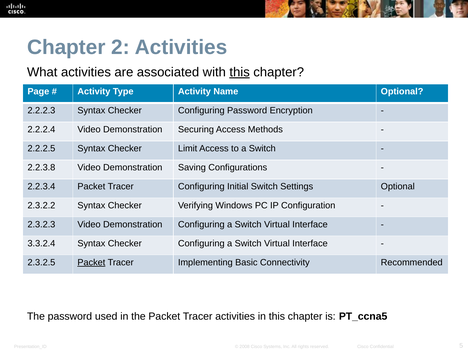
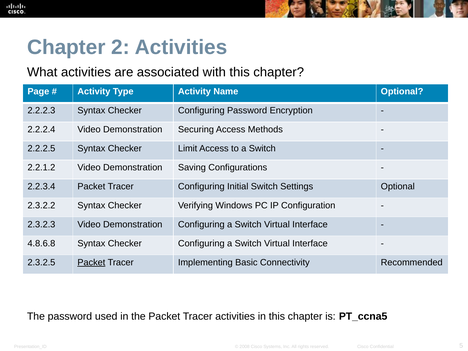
this underline: present -> none (240, 72)
2.2.3.8: 2.2.3.8 -> 2.2.1.2 (41, 168)
3.3.2.4: 3.3.2.4 -> 4.8.6.8 (41, 243)
